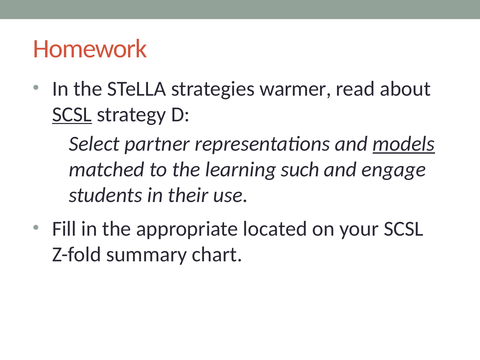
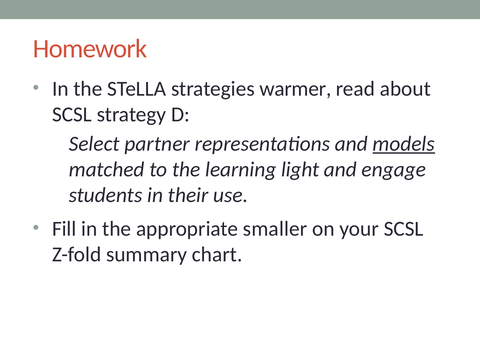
SCSL underline: present -> none (72, 114)
such: such -> light (300, 170)
located: located -> smaller (275, 229)
